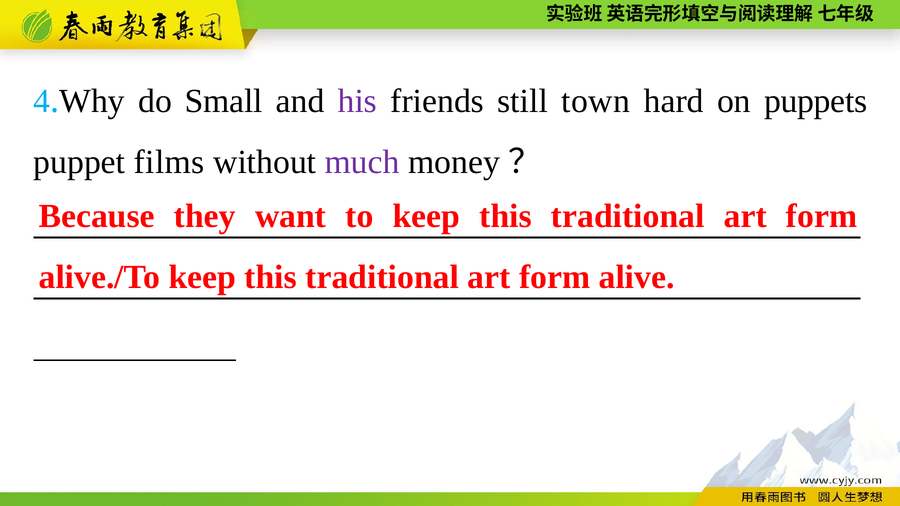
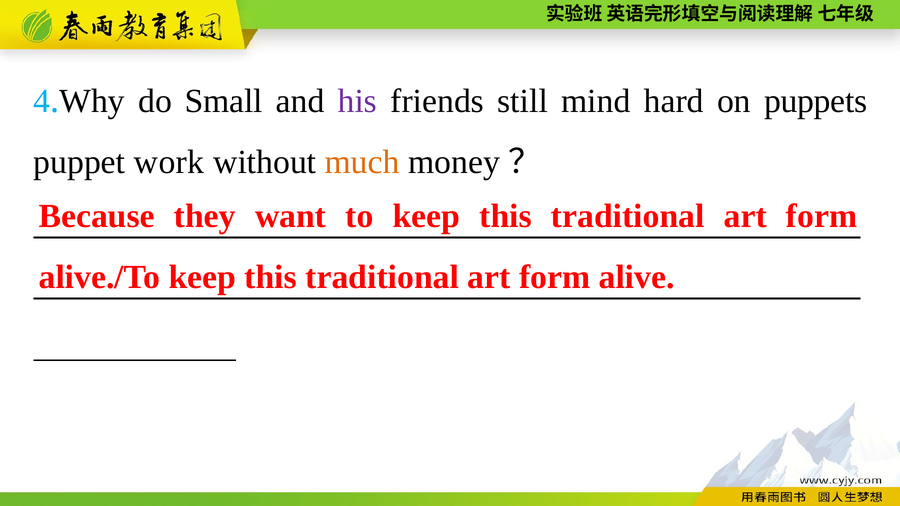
town: town -> mind (596, 101)
films: films -> work (169, 162)
much colour: purple -> orange (362, 162)
